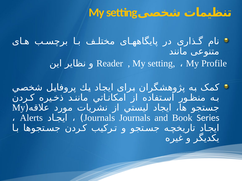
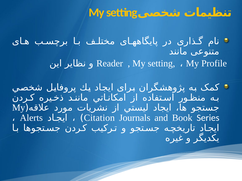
Journals: Journals -> Citation (99, 118)
